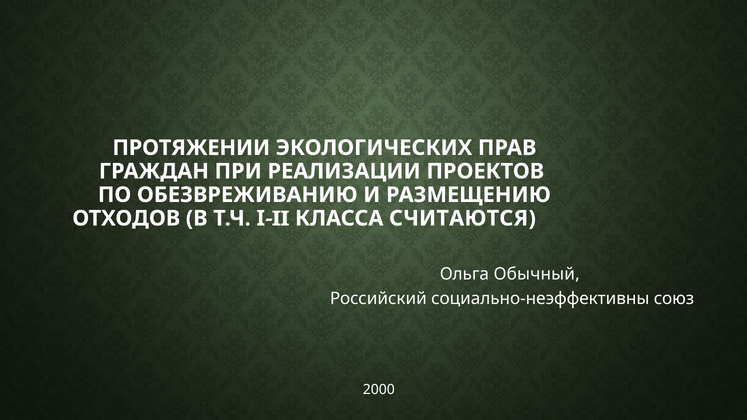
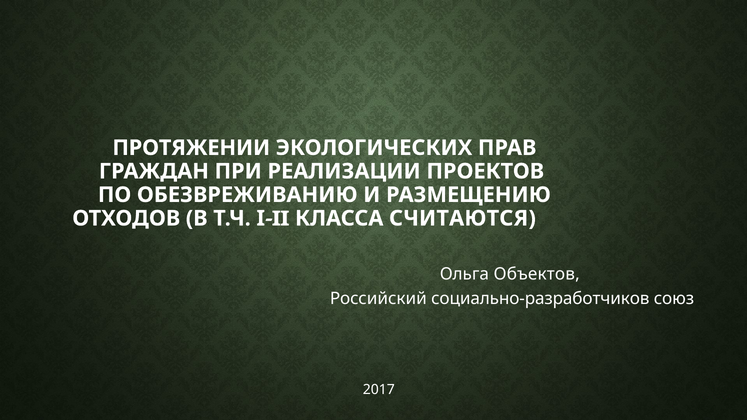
Обычный: Обычный -> Объектов (537, 274)
социально-неэффективны: социально-неэффективны -> социально-разработчиков (540, 299)
2000: 2000 -> 2017 (379, 390)
